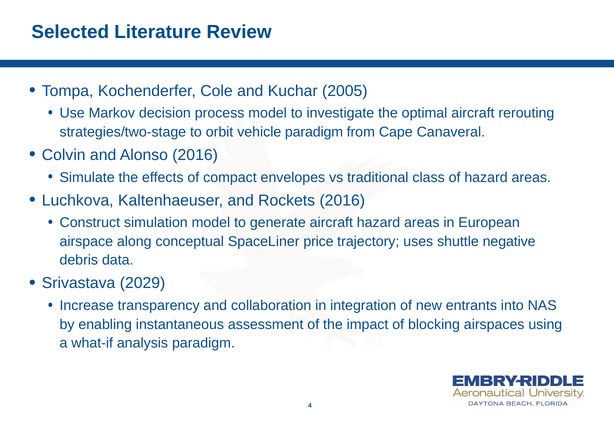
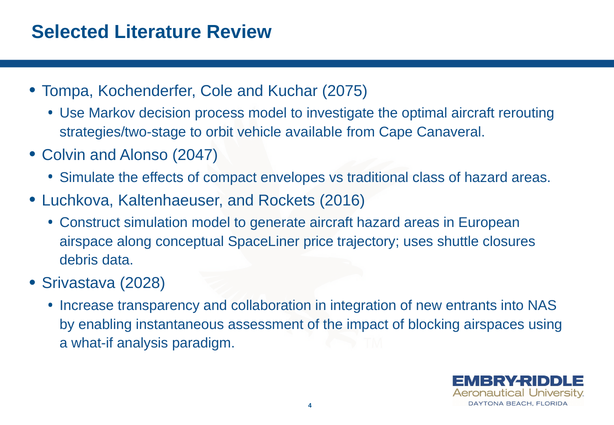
2005: 2005 -> 2075 (345, 91)
vehicle paradigm: paradigm -> available (314, 132)
Alonso 2016: 2016 -> 2047 (195, 155)
negative: negative -> closures (509, 242)
2029: 2029 -> 2028 (143, 283)
